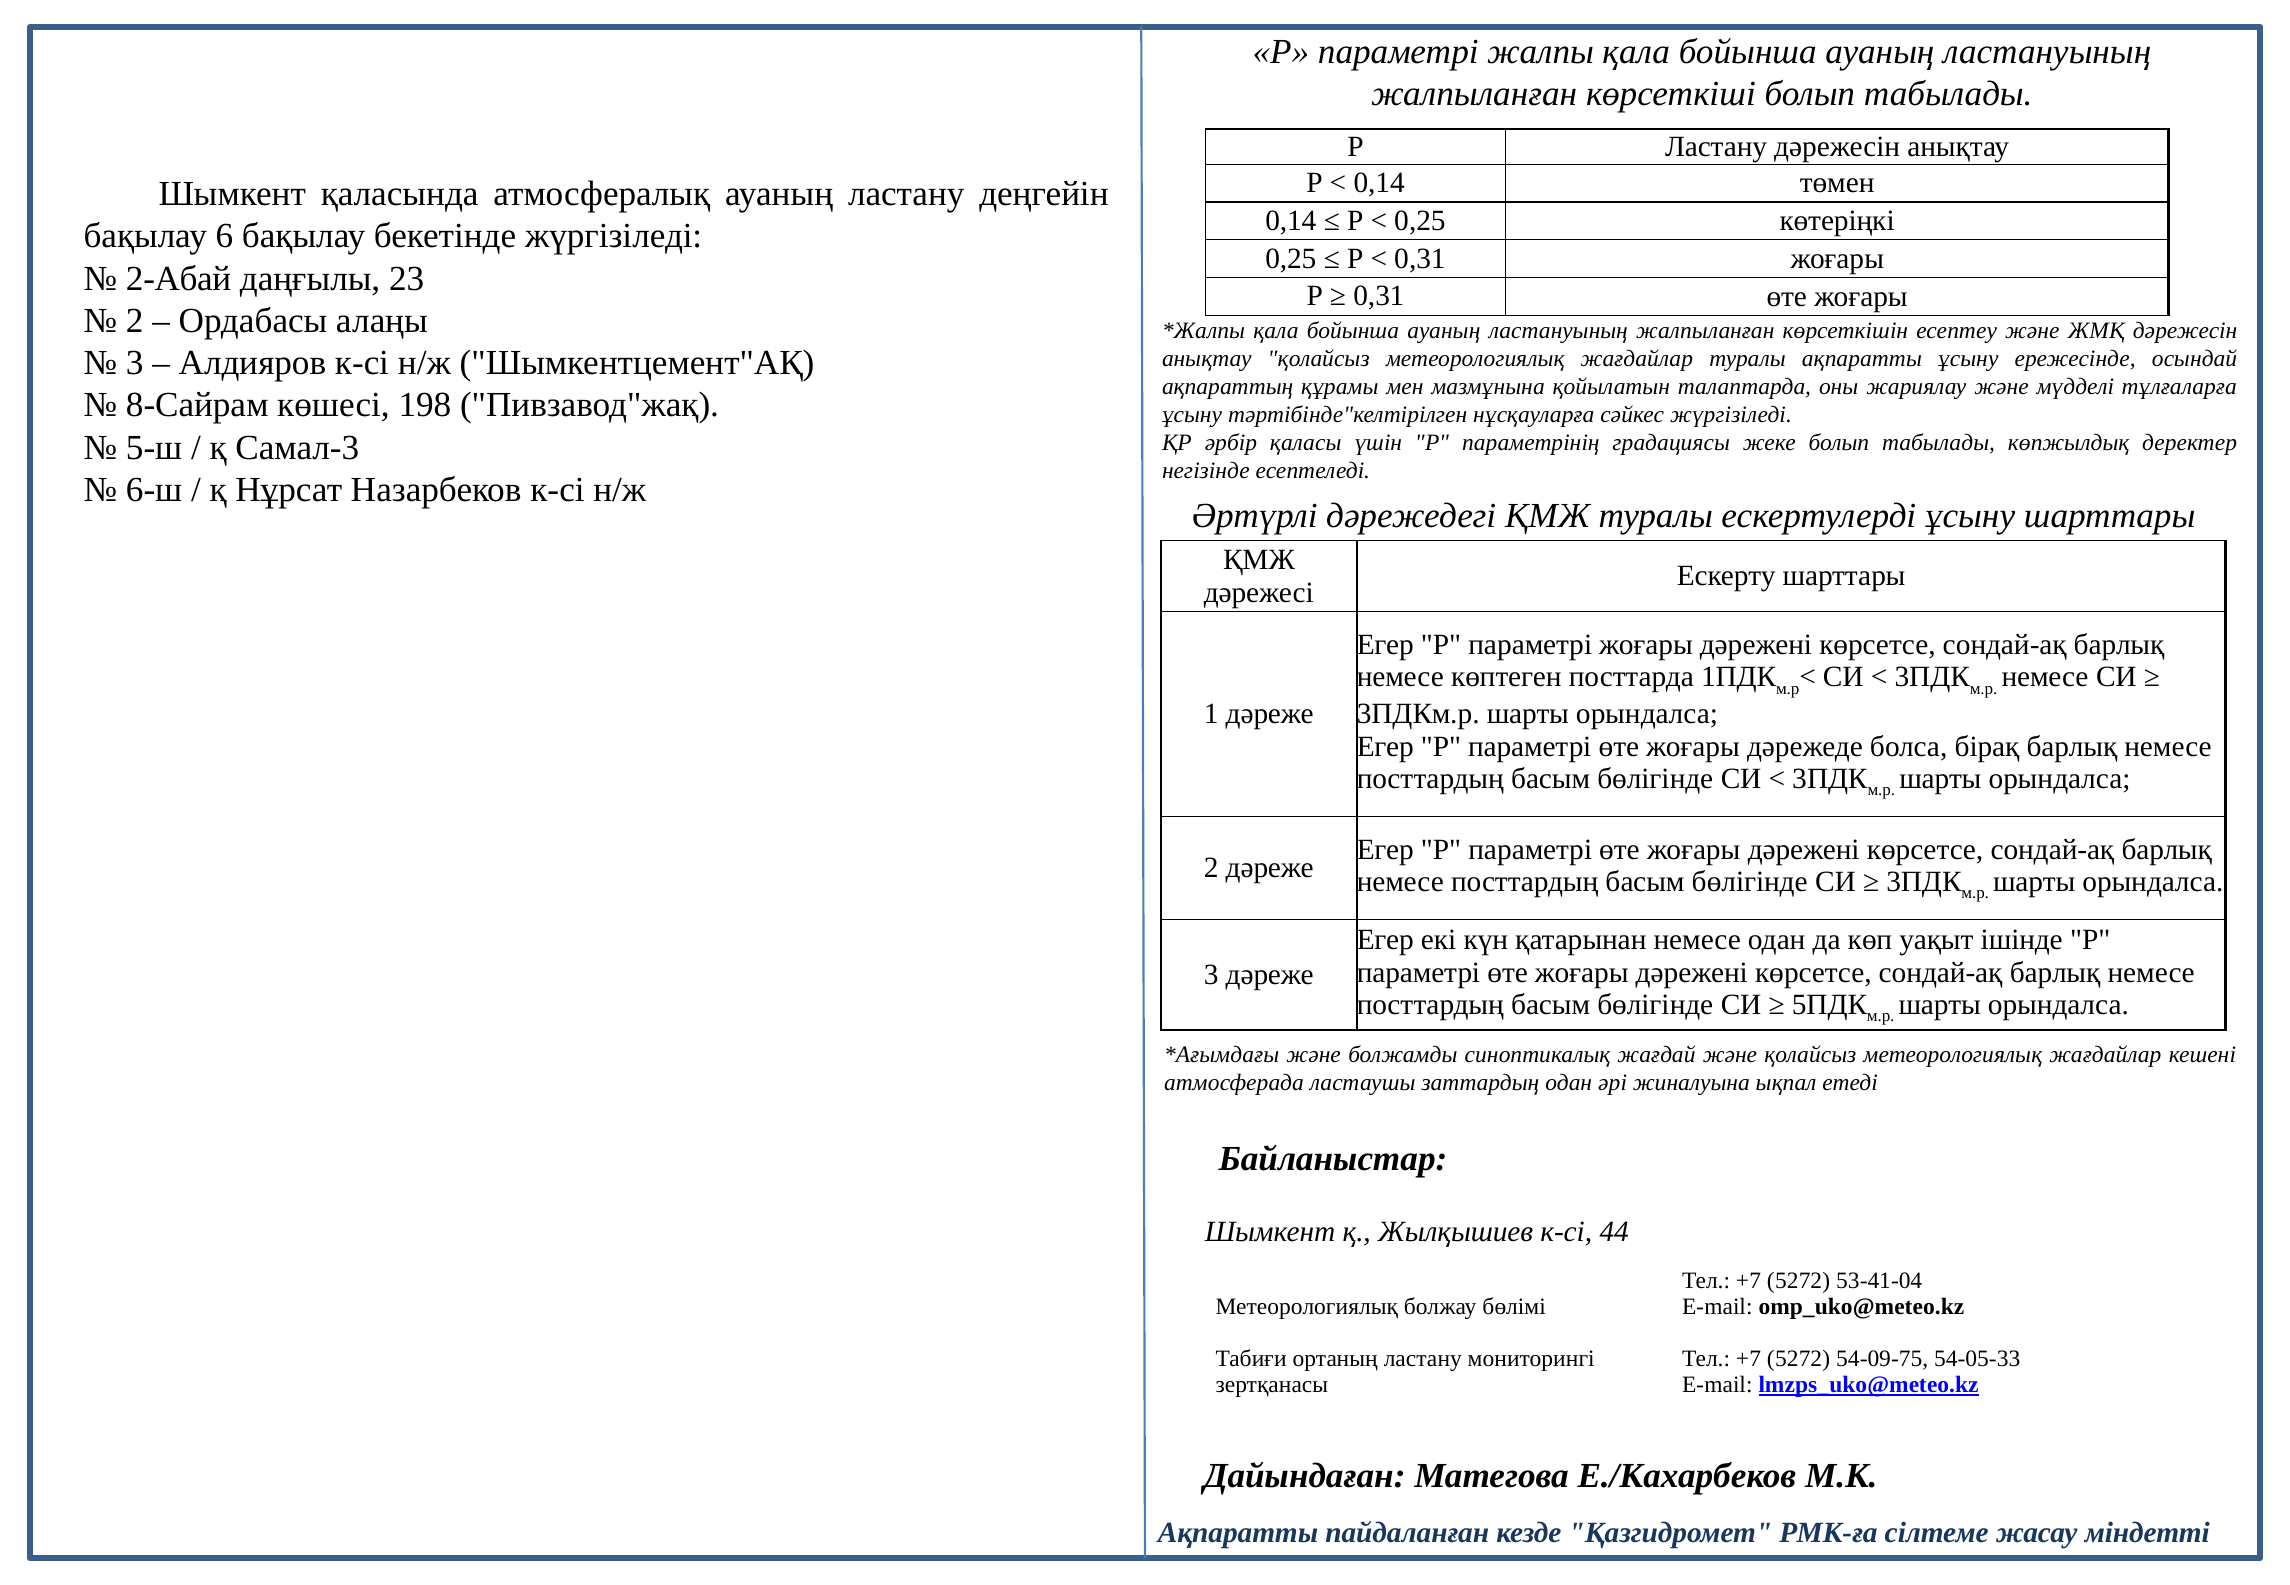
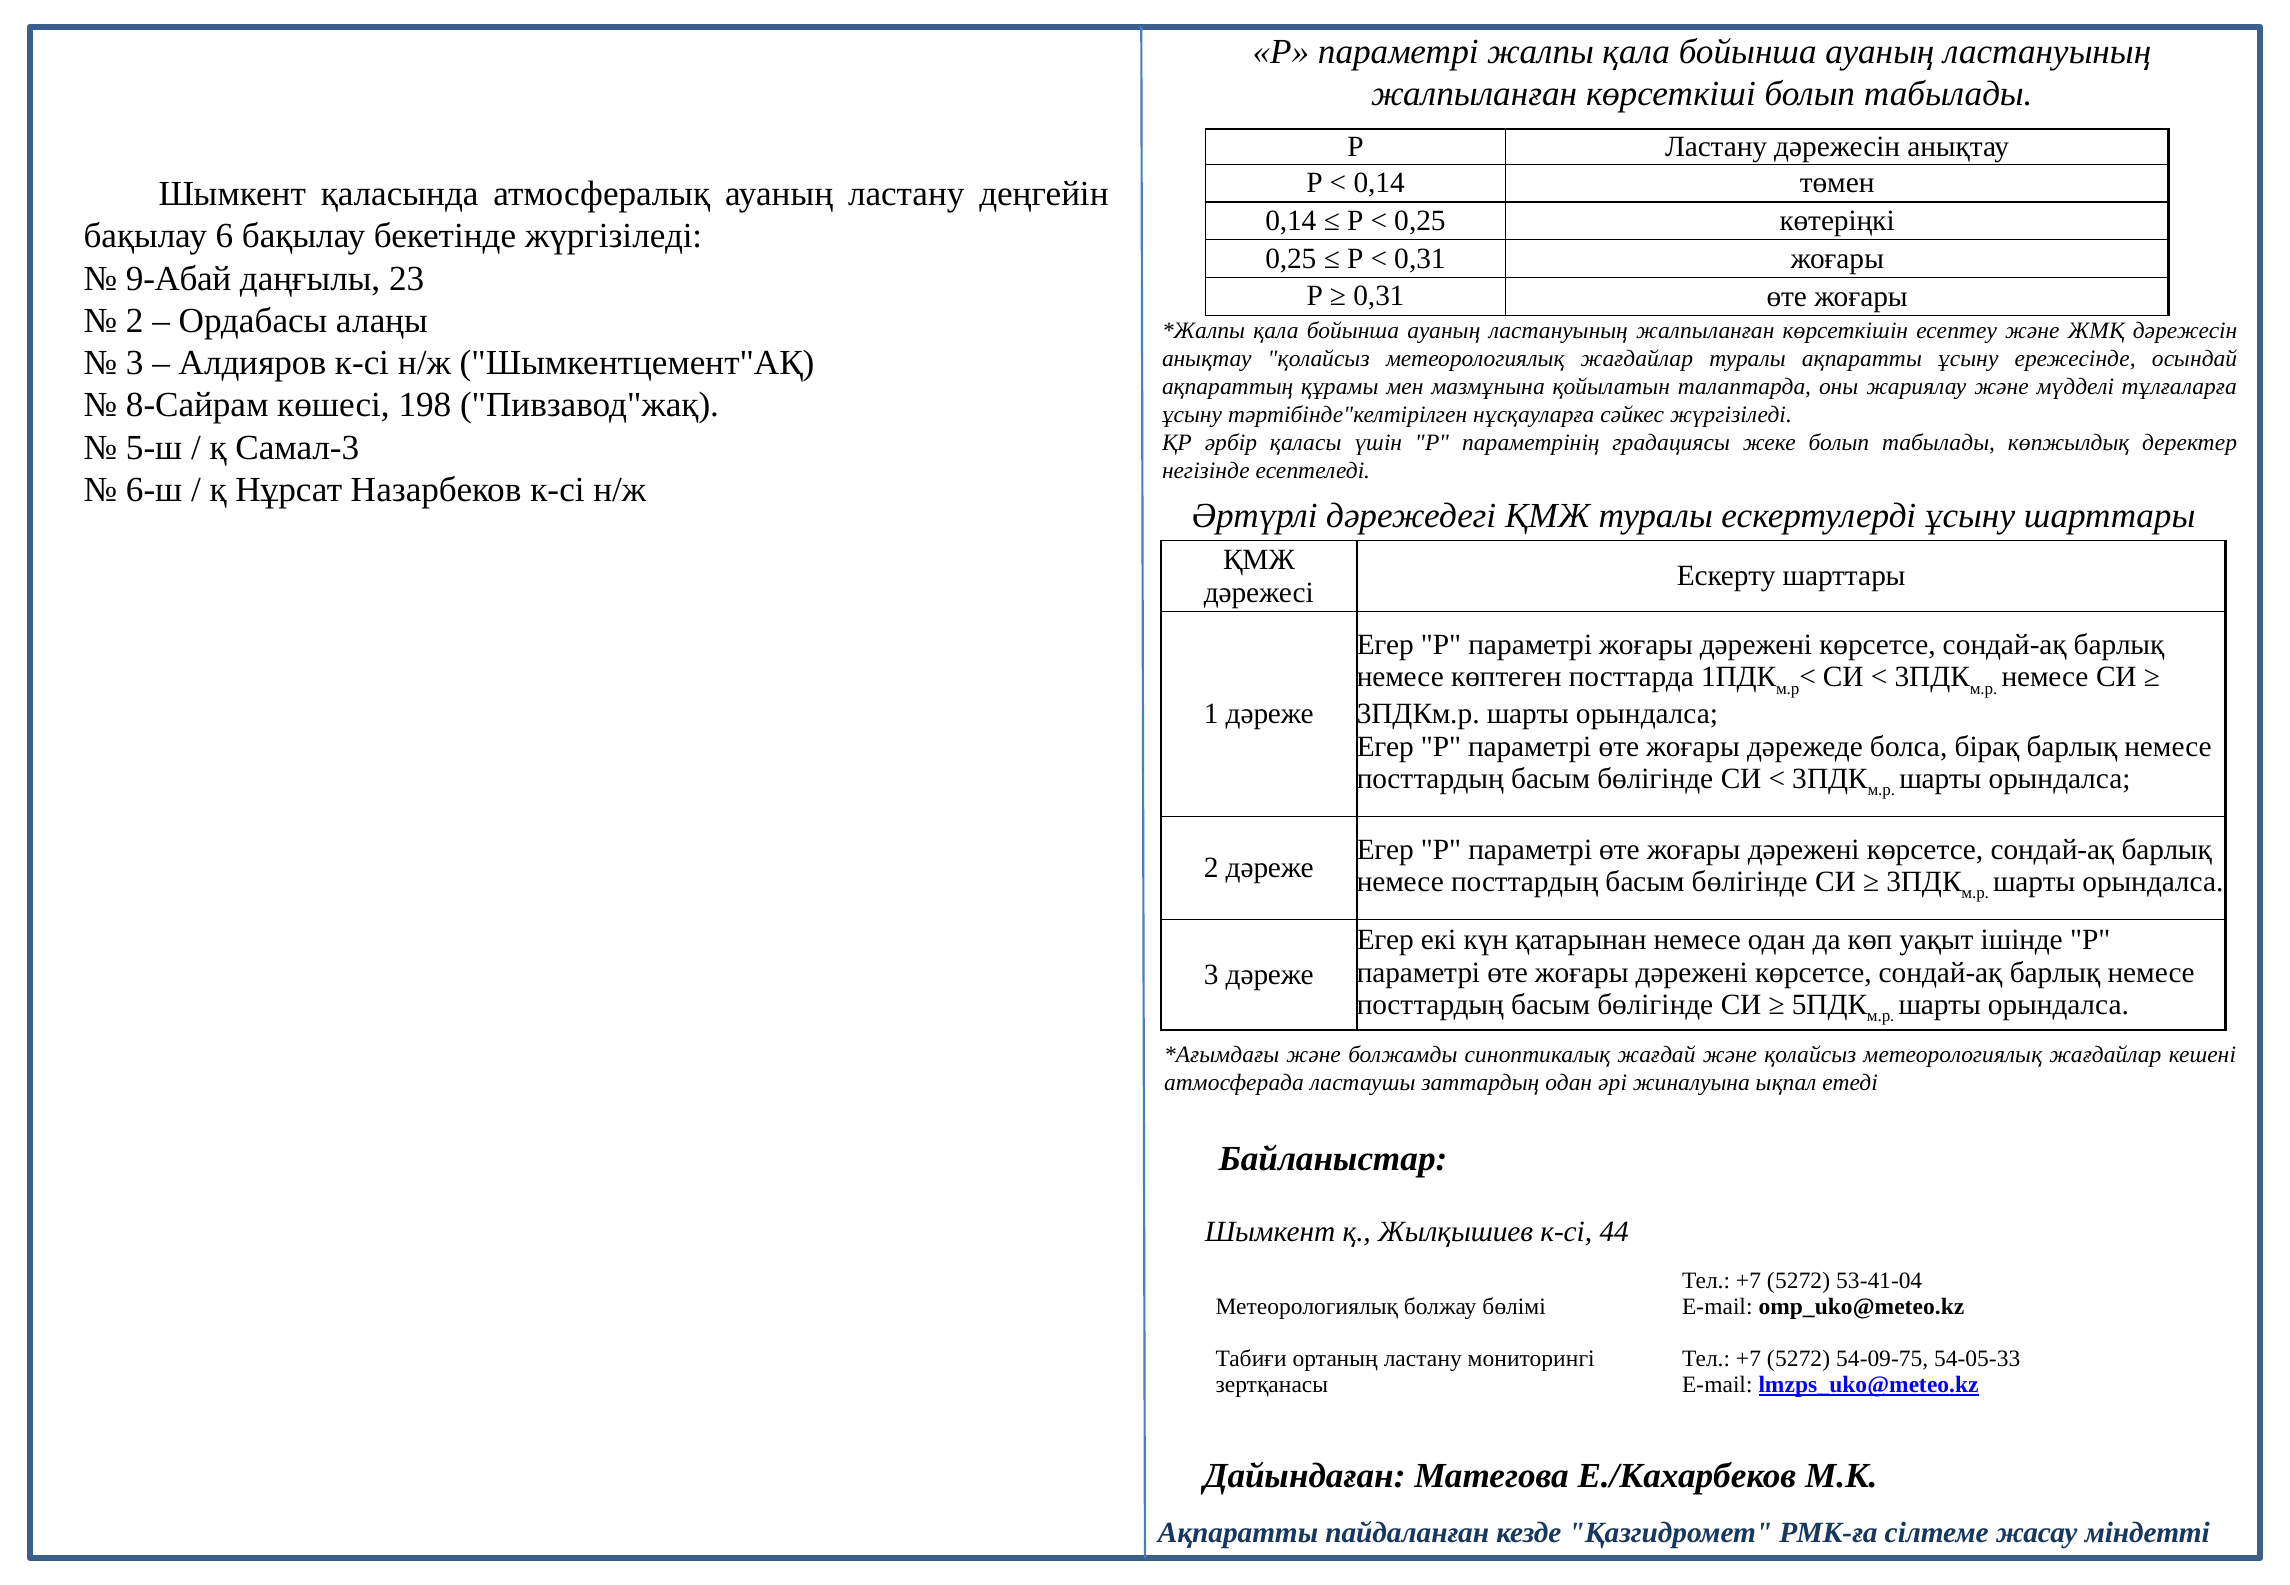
2-Абай: 2-Абай -> 9-Абай (179, 279)
